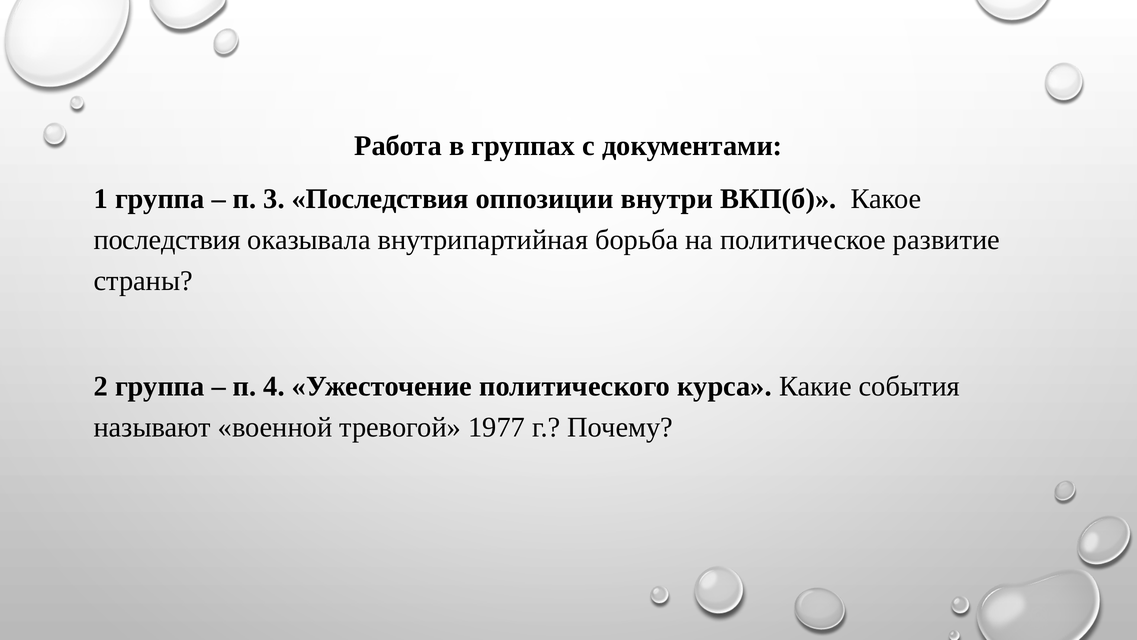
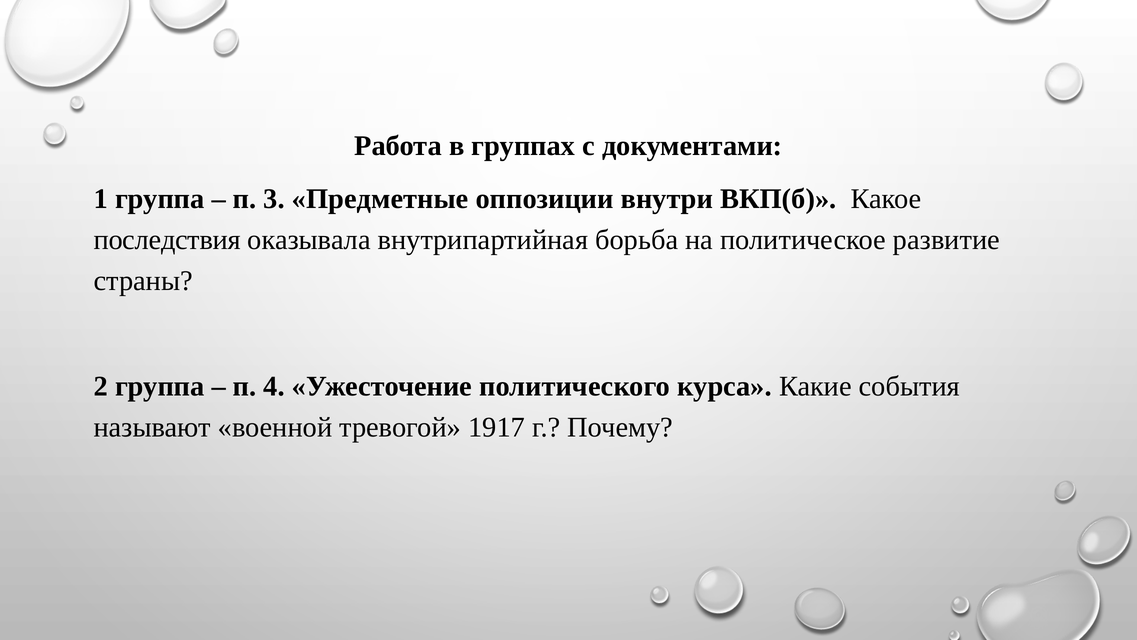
3 Последствия: Последствия -> Предметные (380, 199)
1977: 1977 -> 1917 (497, 427)
